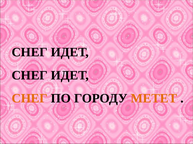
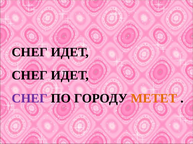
СНЕГ colour: orange -> purple (30, 99)
